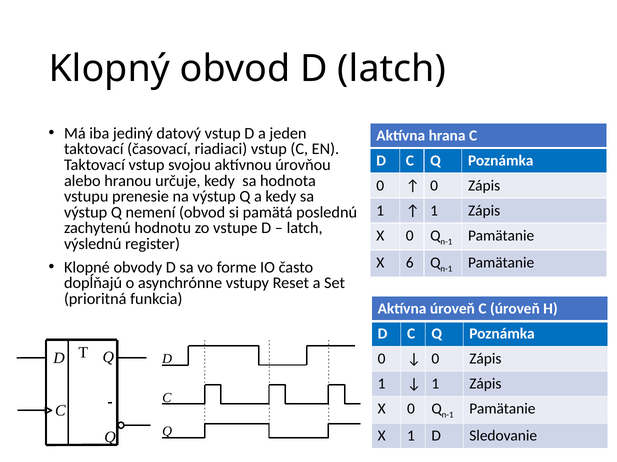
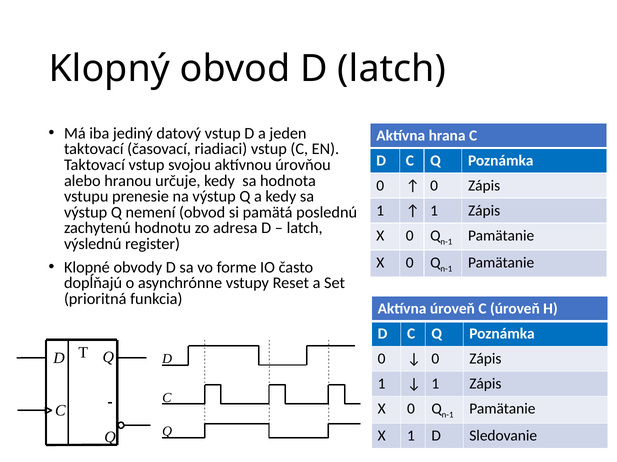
vstupe: vstupe -> adresa (235, 228)
6: 6 -> 0 (410, 263)
